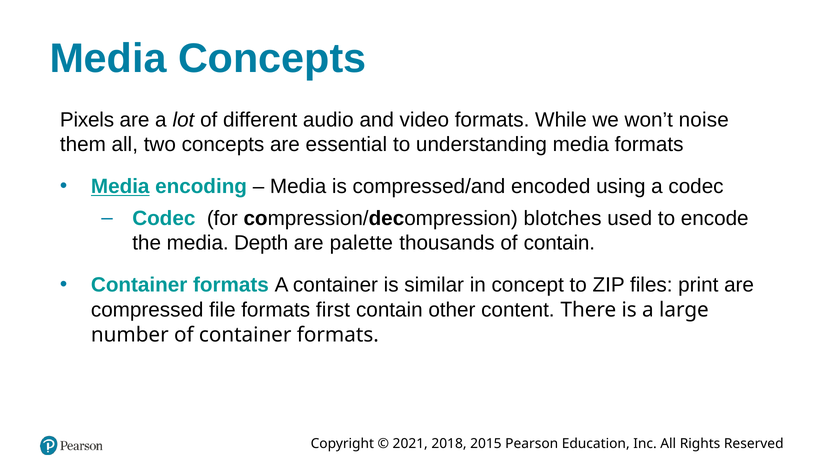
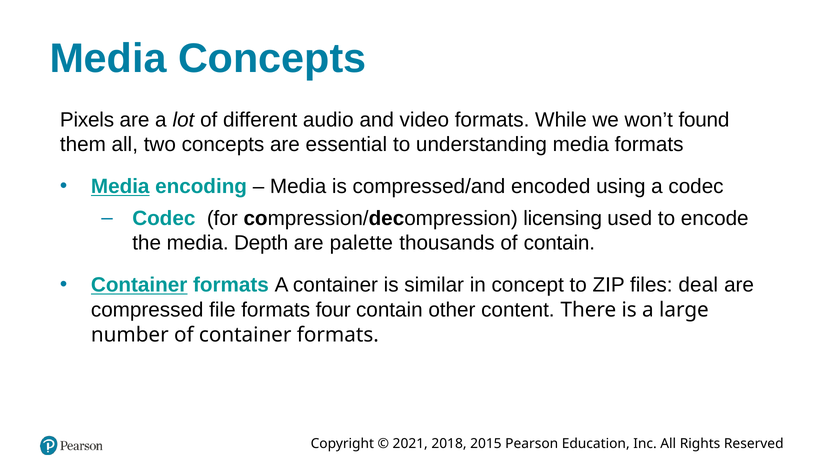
noise: noise -> found (704, 120)
blotches: blotches -> licensing (563, 218)
Container underline: none -> present (139, 285)
print: print -> deal (698, 285)
first: first -> four (333, 310)
